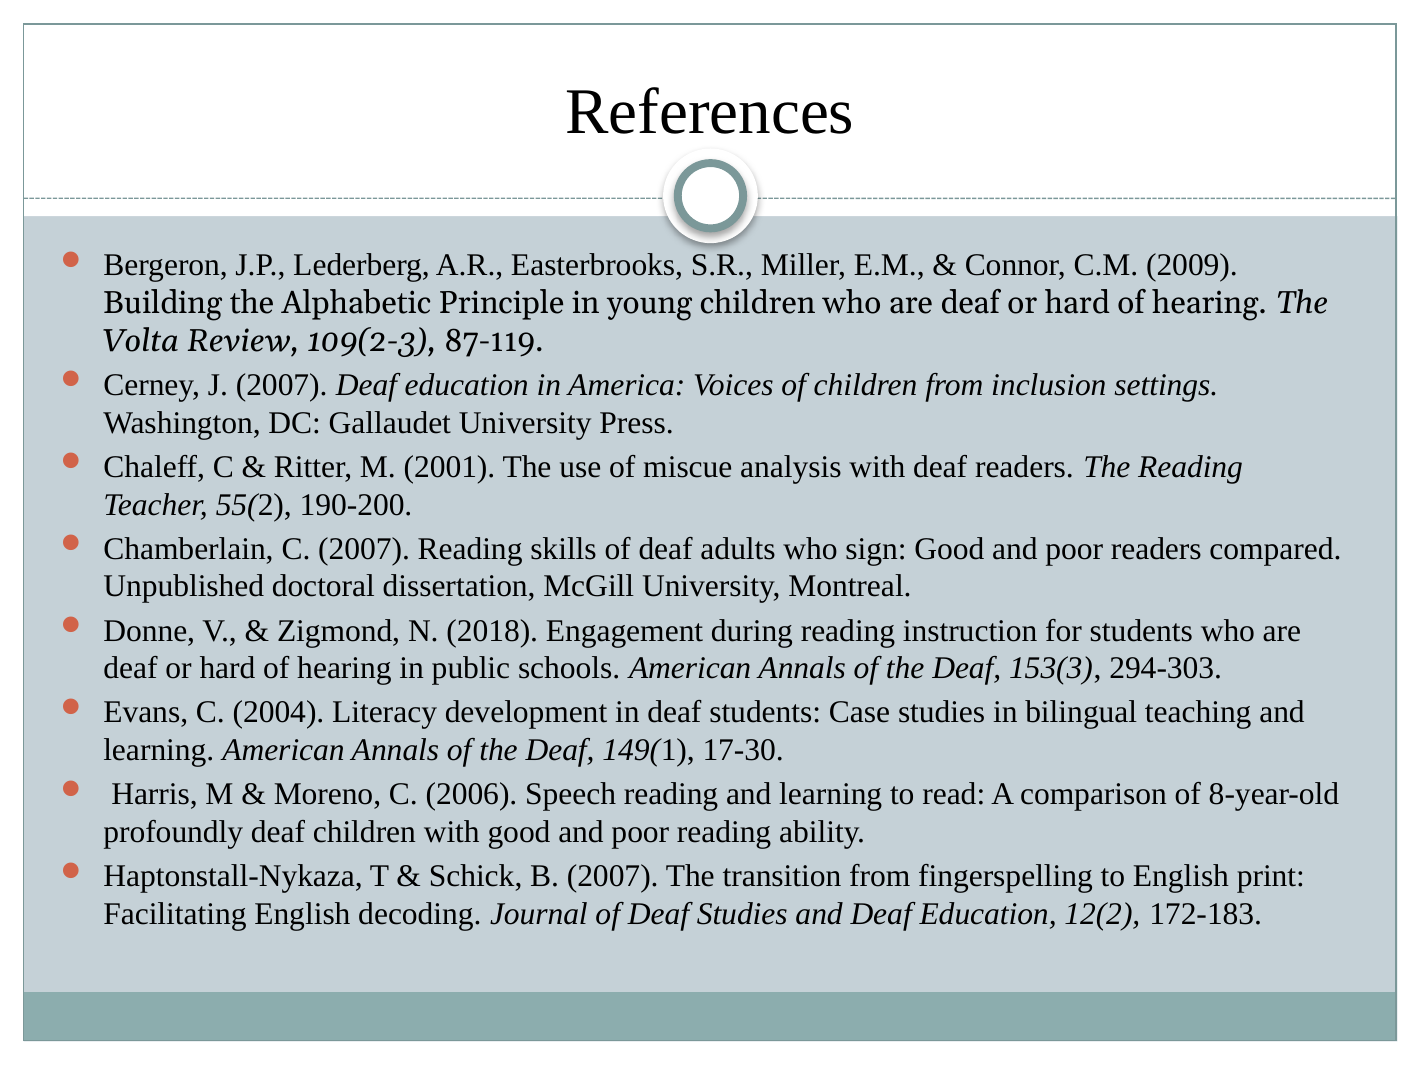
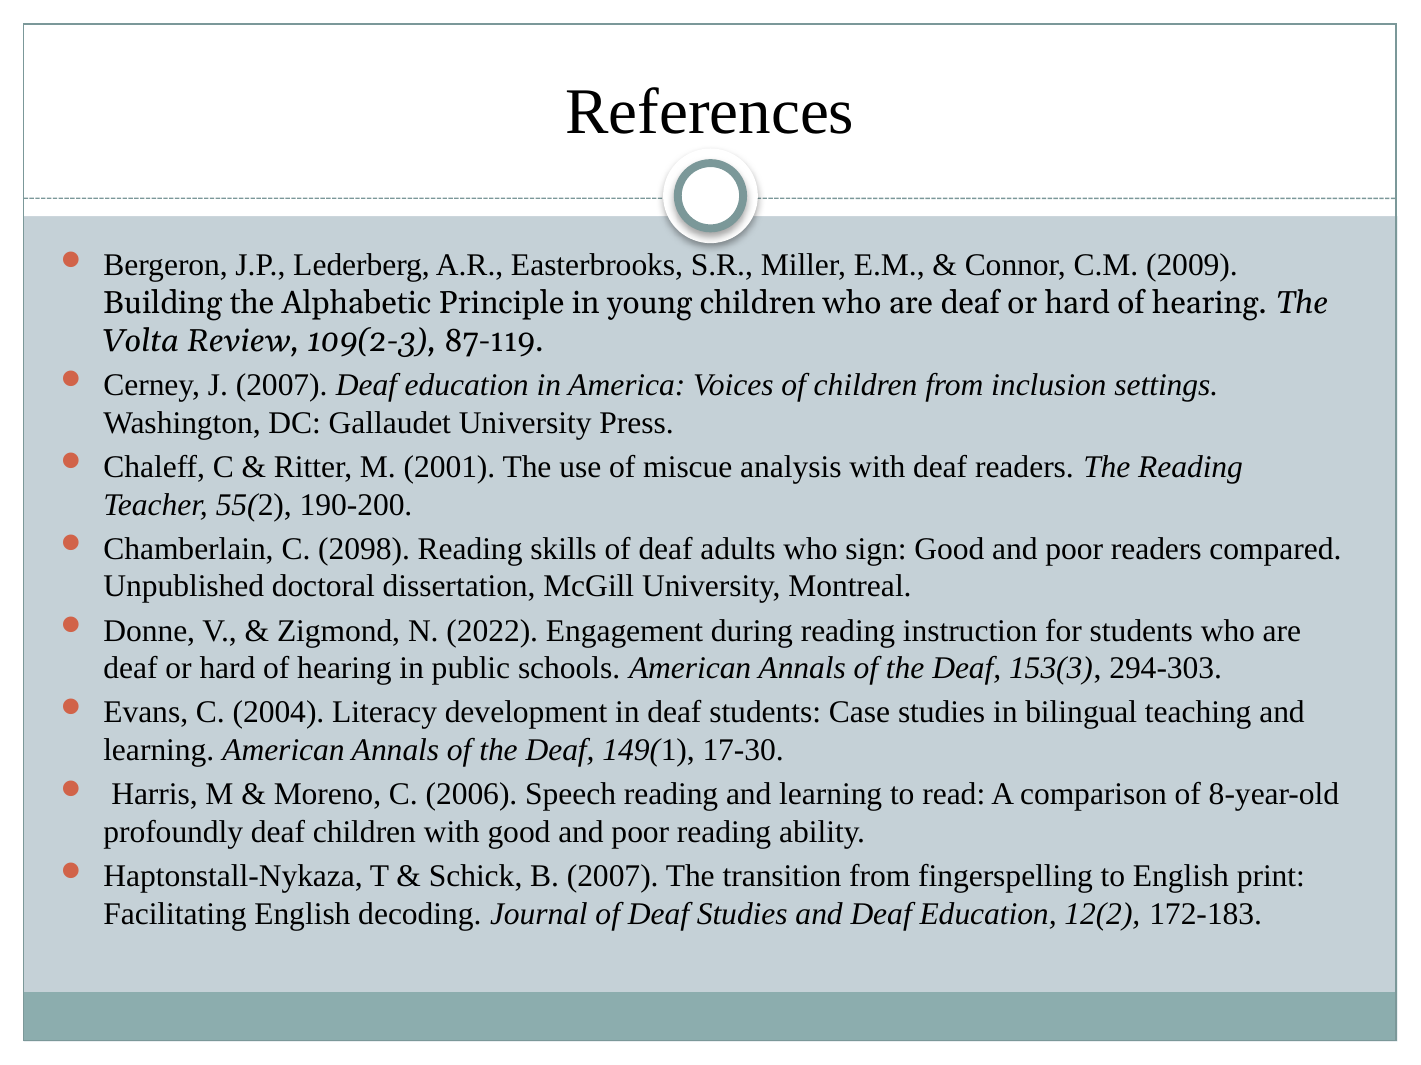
C 2007: 2007 -> 2098 (364, 549)
2018: 2018 -> 2022 (492, 631)
